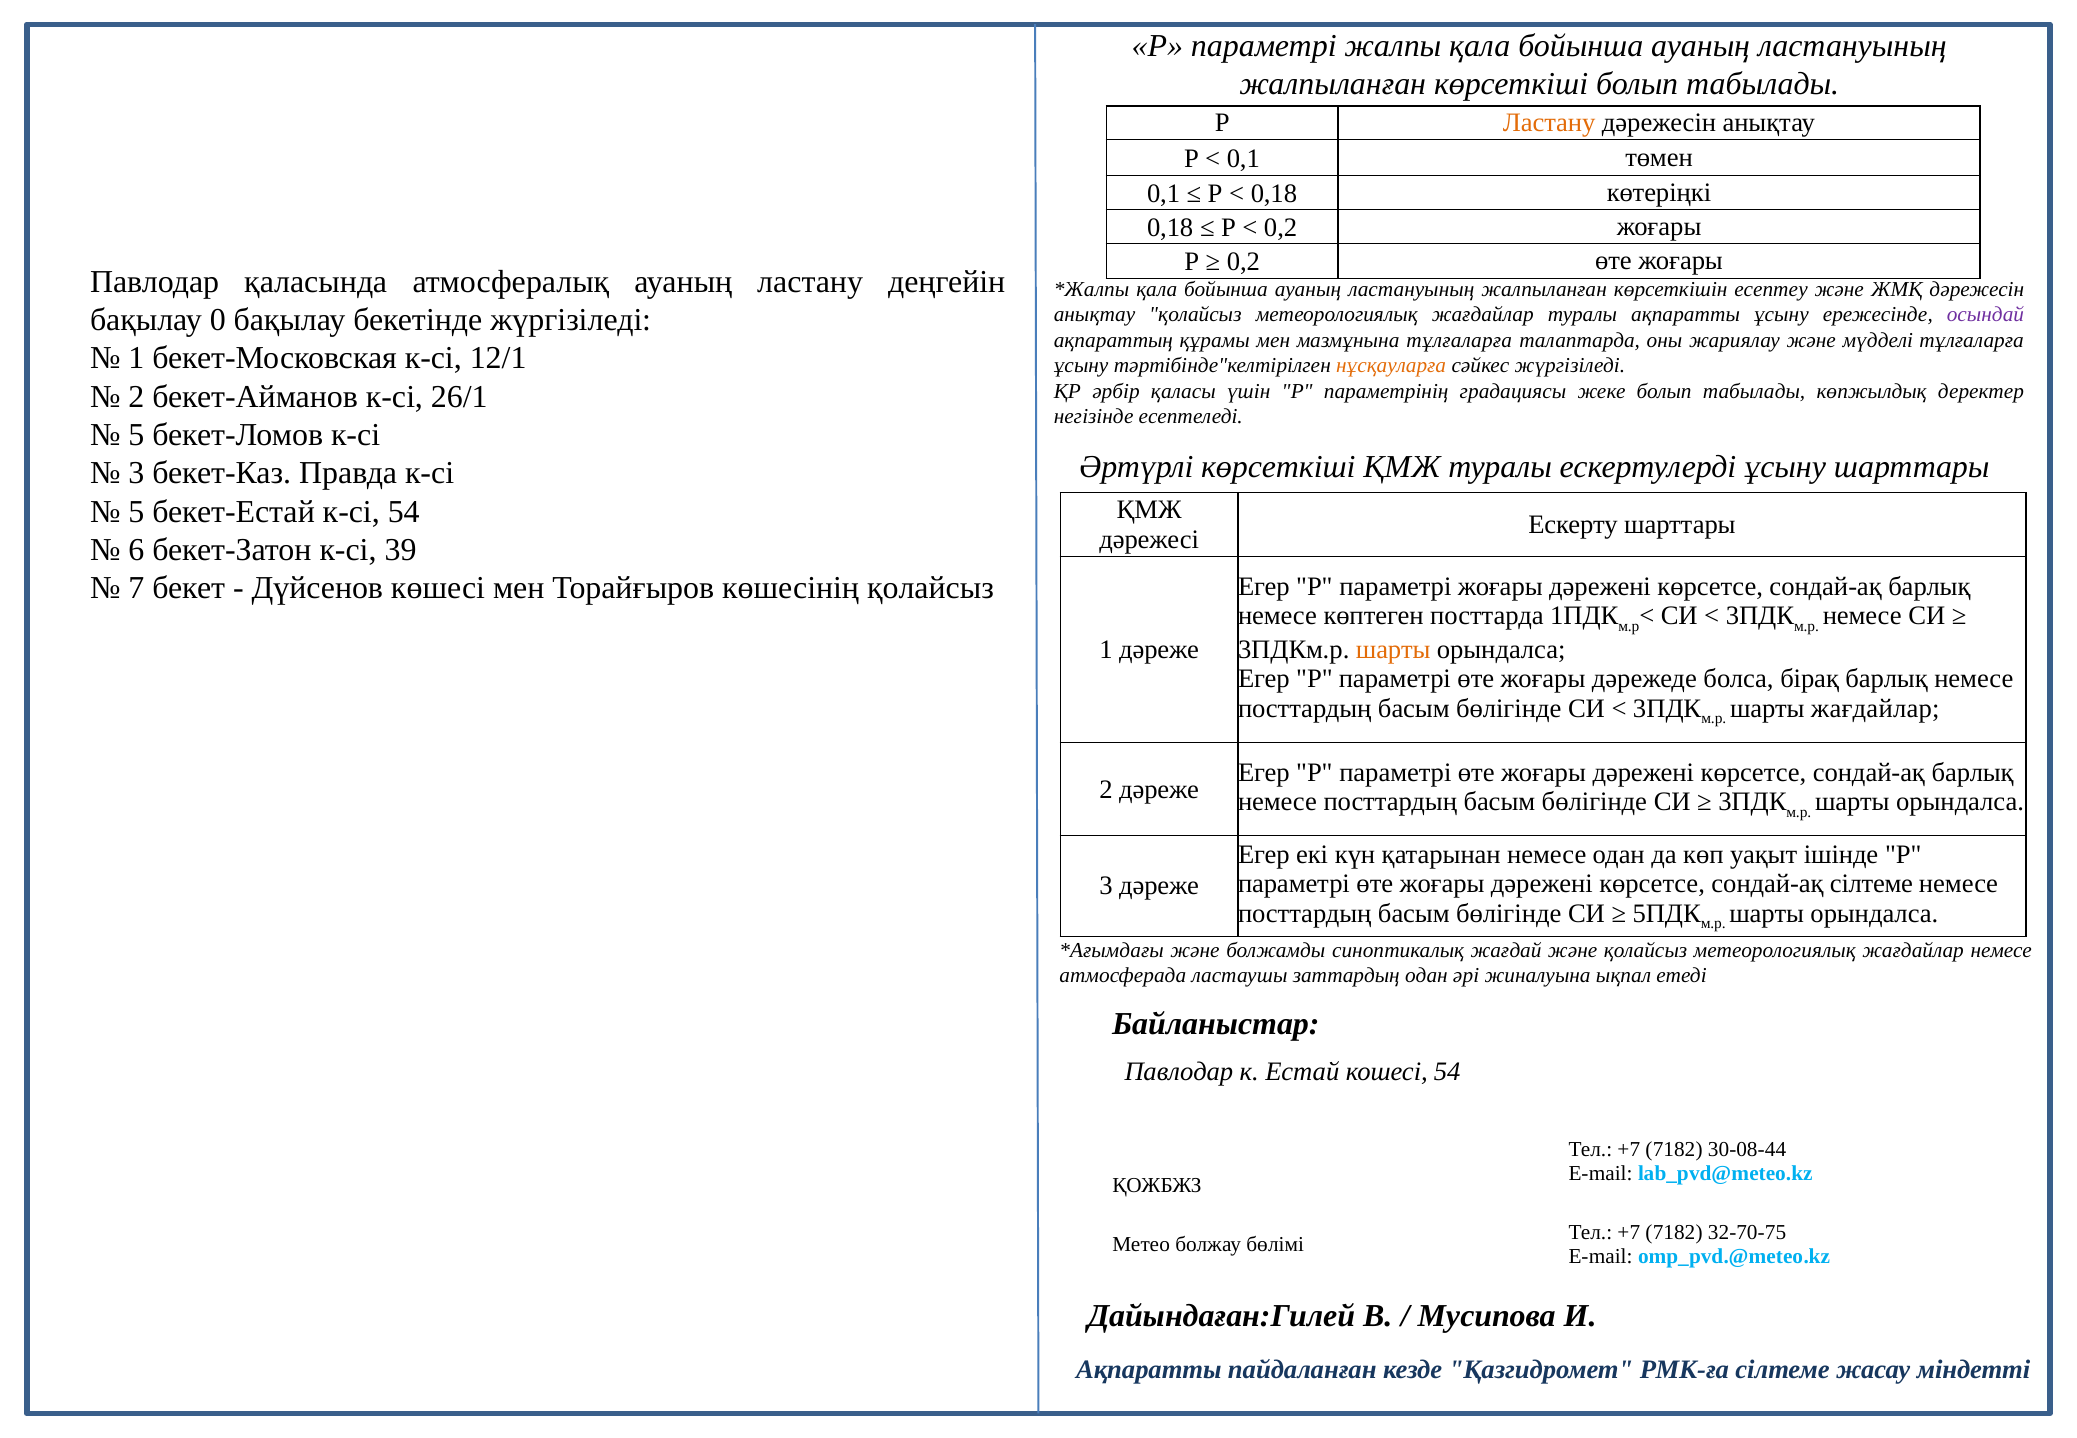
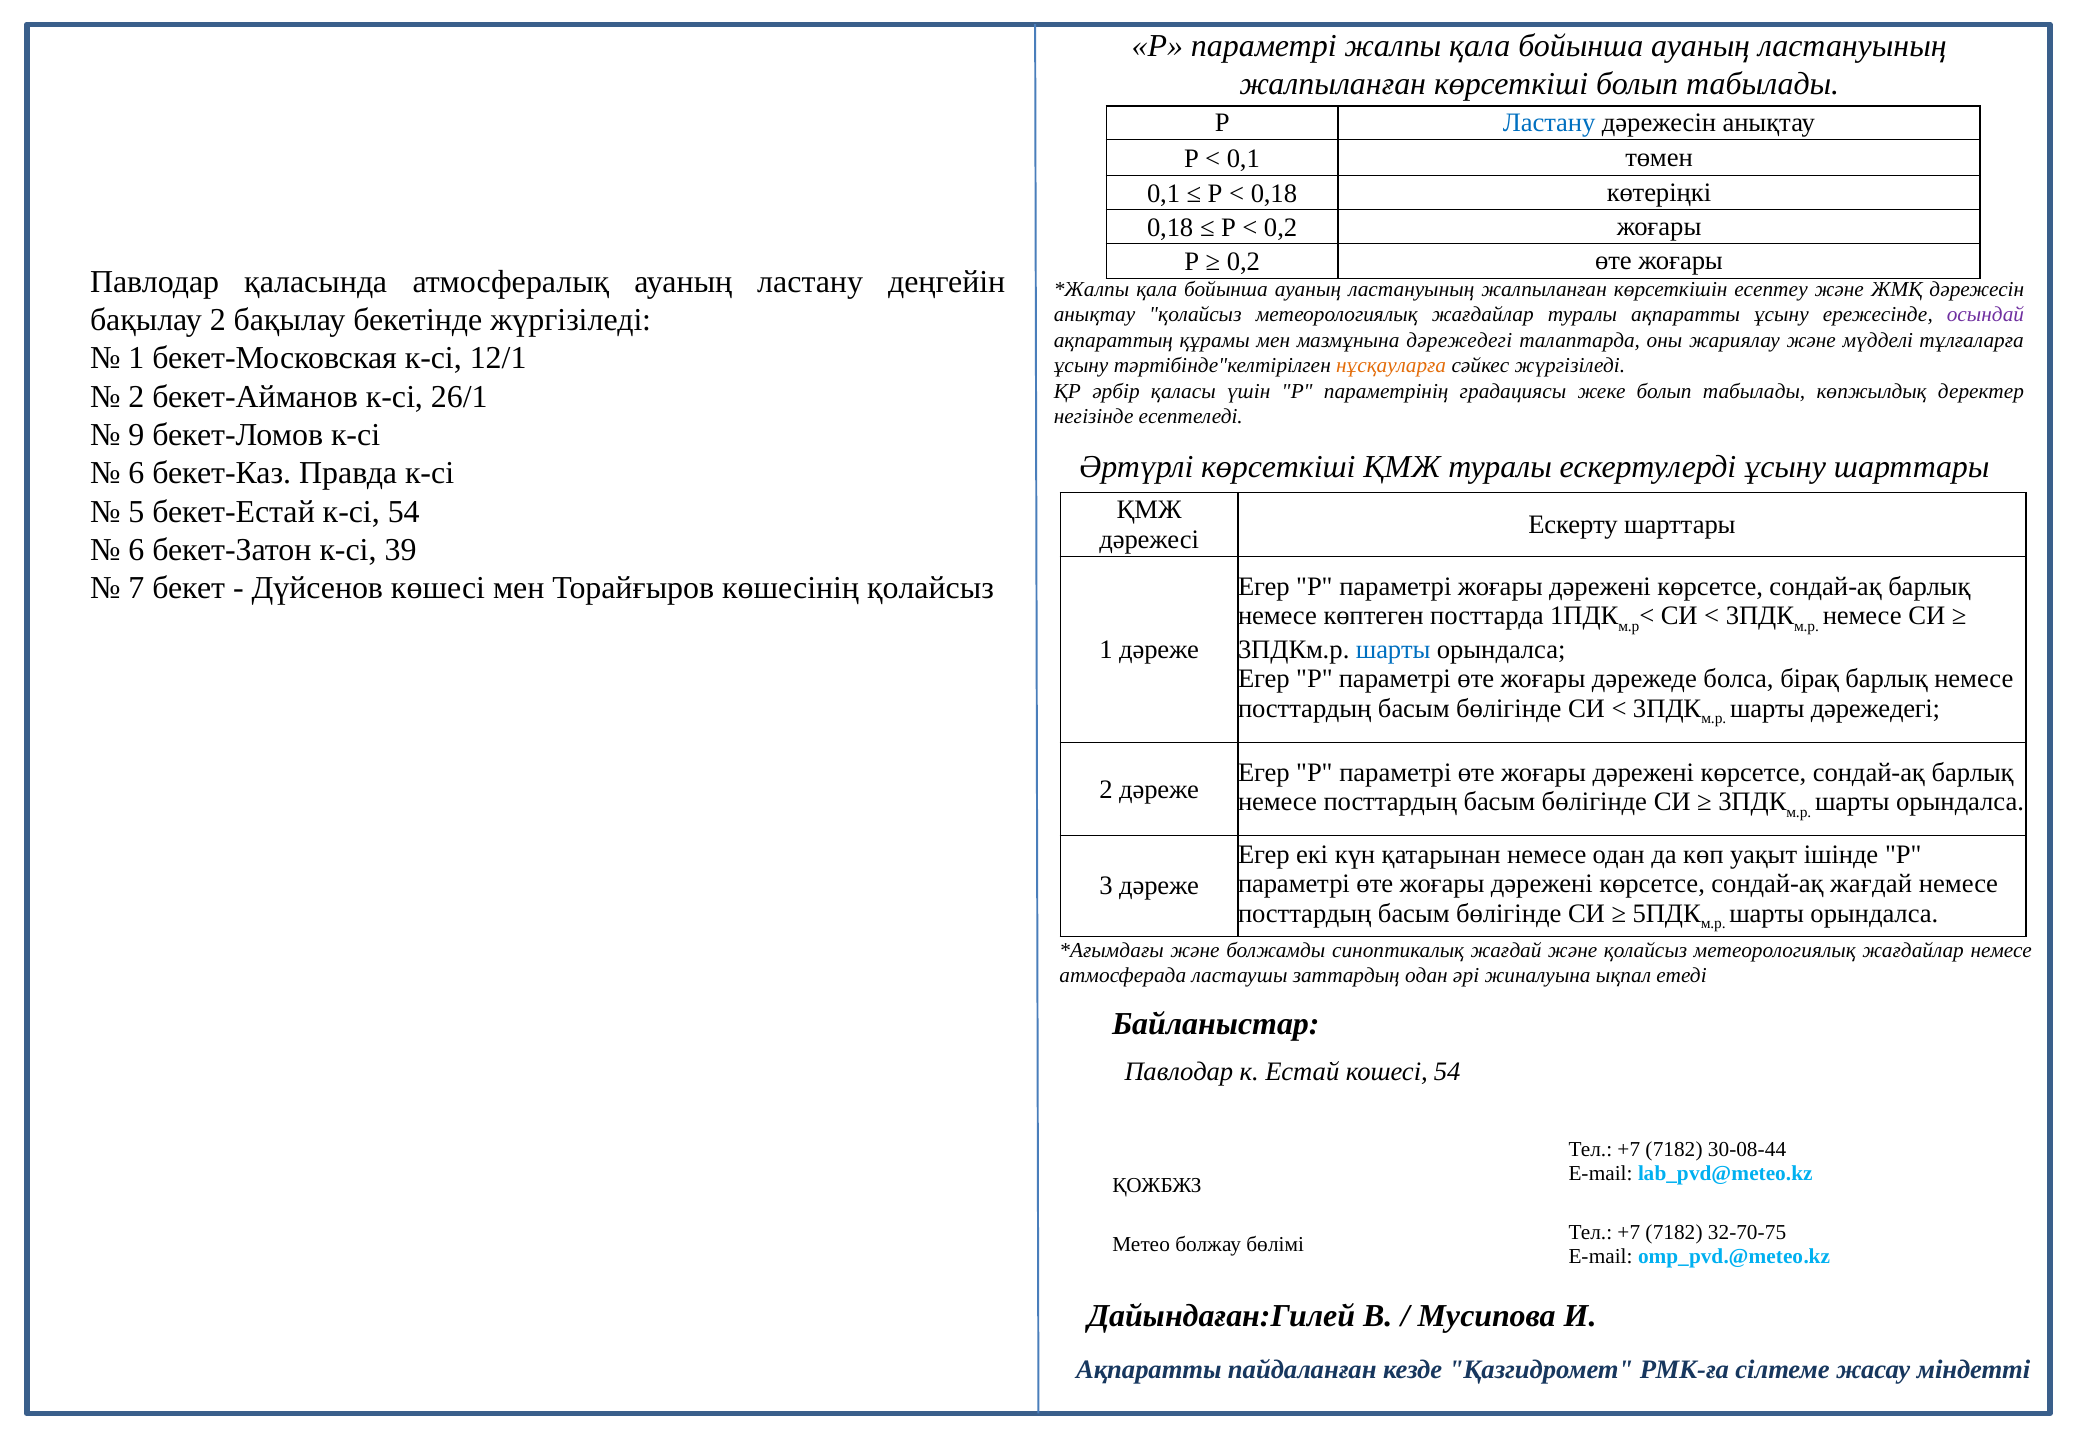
Ластану colour: orange -> blue (1549, 123)
бақылау 0: 0 -> 2 (218, 320)
мазмұнына тұлғаларға: тұлғаларға -> дәрежедегі (1459, 340)
5: 5 -> 9 (136, 435)
3: 3 -> 6 (136, 473)
шарты colour: orange -> blue (1393, 650)
шарты жағдайлар: жағдайлар -> дәрежедегі (1875, 708)
сондай-ақ сілтеме: сілтеме -> жағдай (1871, 884)
